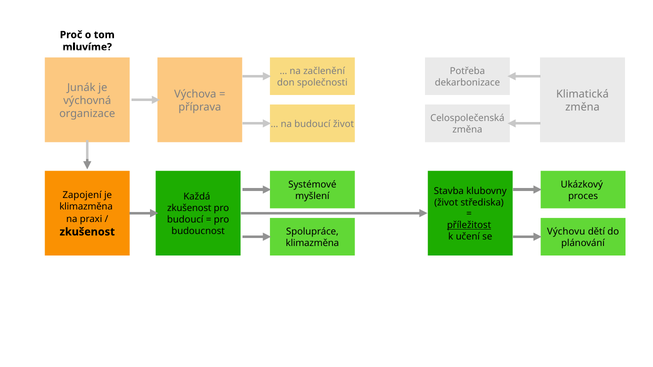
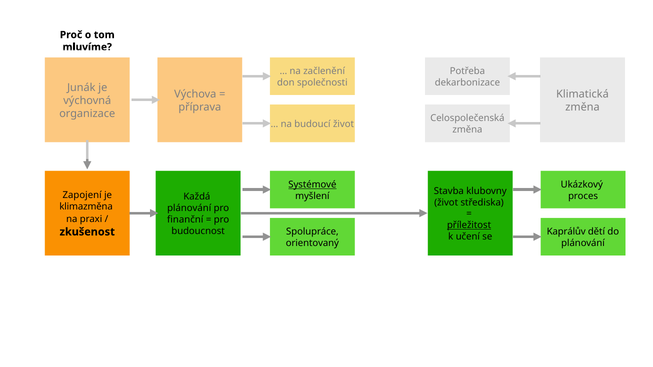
Systémové underline: none -> present (312, 185)
zkušenost: zkušenost -> plánování (189, 208)
budoucí: budoucí -> finanční (185, 220)
Výchovu: Výchovu -> Kaprálův (566, 232)
klimazměna: klimazměna -> orientovaný (312, 243)
